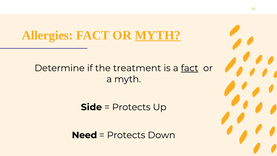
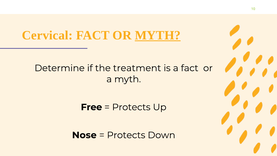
Allergies: Allergies -> Cervical (47, 35)
fact underline: present -> none (190, 68)
Side: Side -> Free (91, 107)
Need: Need -> Nose (84, 135)
